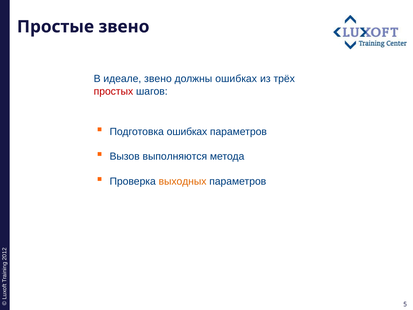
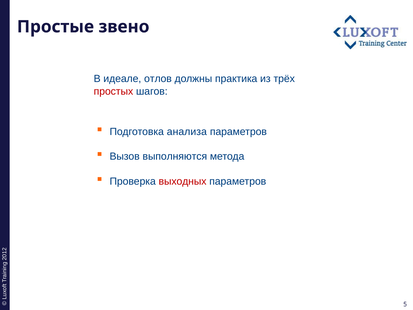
идеале звено: звено -> отлов (158, 79)
должны ошибках: ошибках -> практика (236, 79)
Подготовка ошибках: ошибках -> анализа (187, 132)
выходных colour: orange -> red (183, 181)
